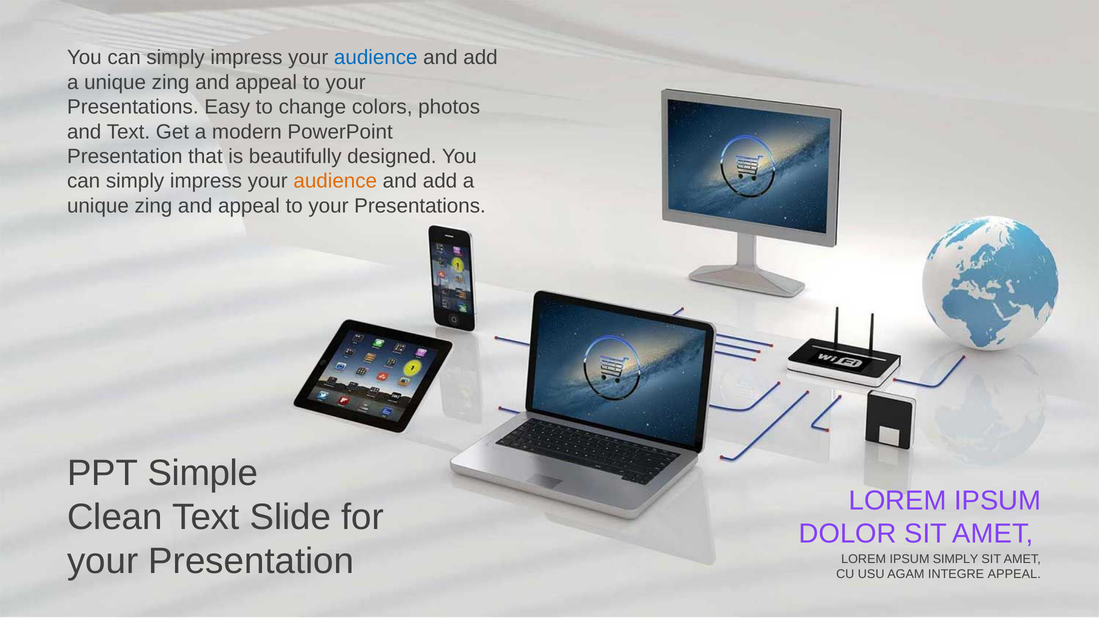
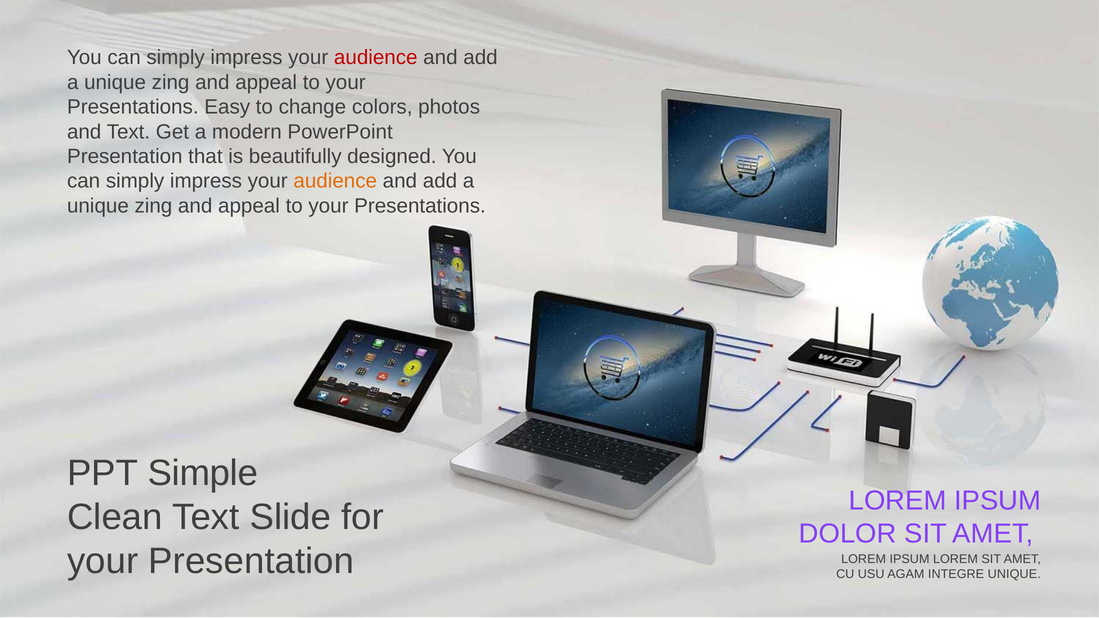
audience colour: blue -> red (376, 58)
IPSUM SIMPLY: SIMPLY -> LOREM (955, 559)
INTEGRE APPEAL: APPEAL -> UNIQUE (1014, 574)
